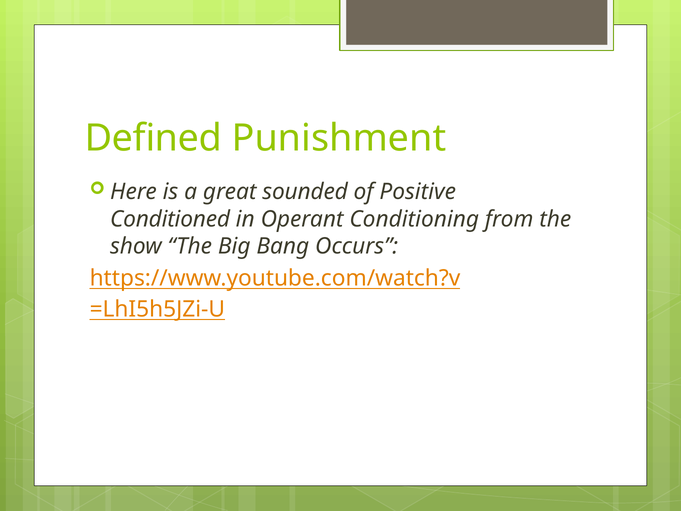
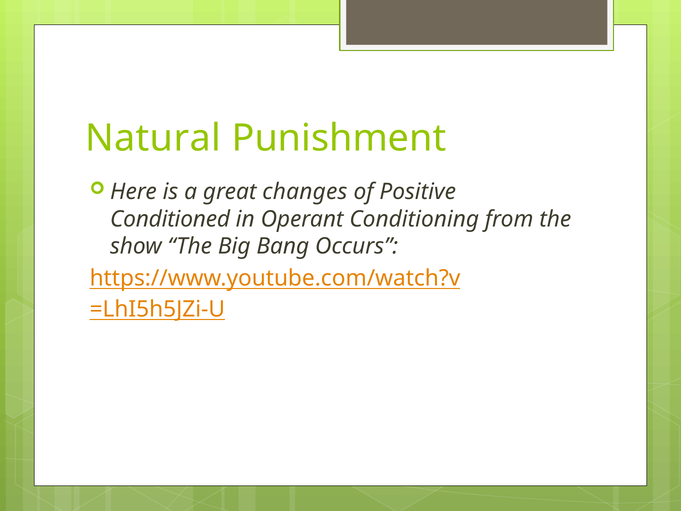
Defined: Defined -> Natural (153, 138)
sounded: sounded -> changes (305, 192)
